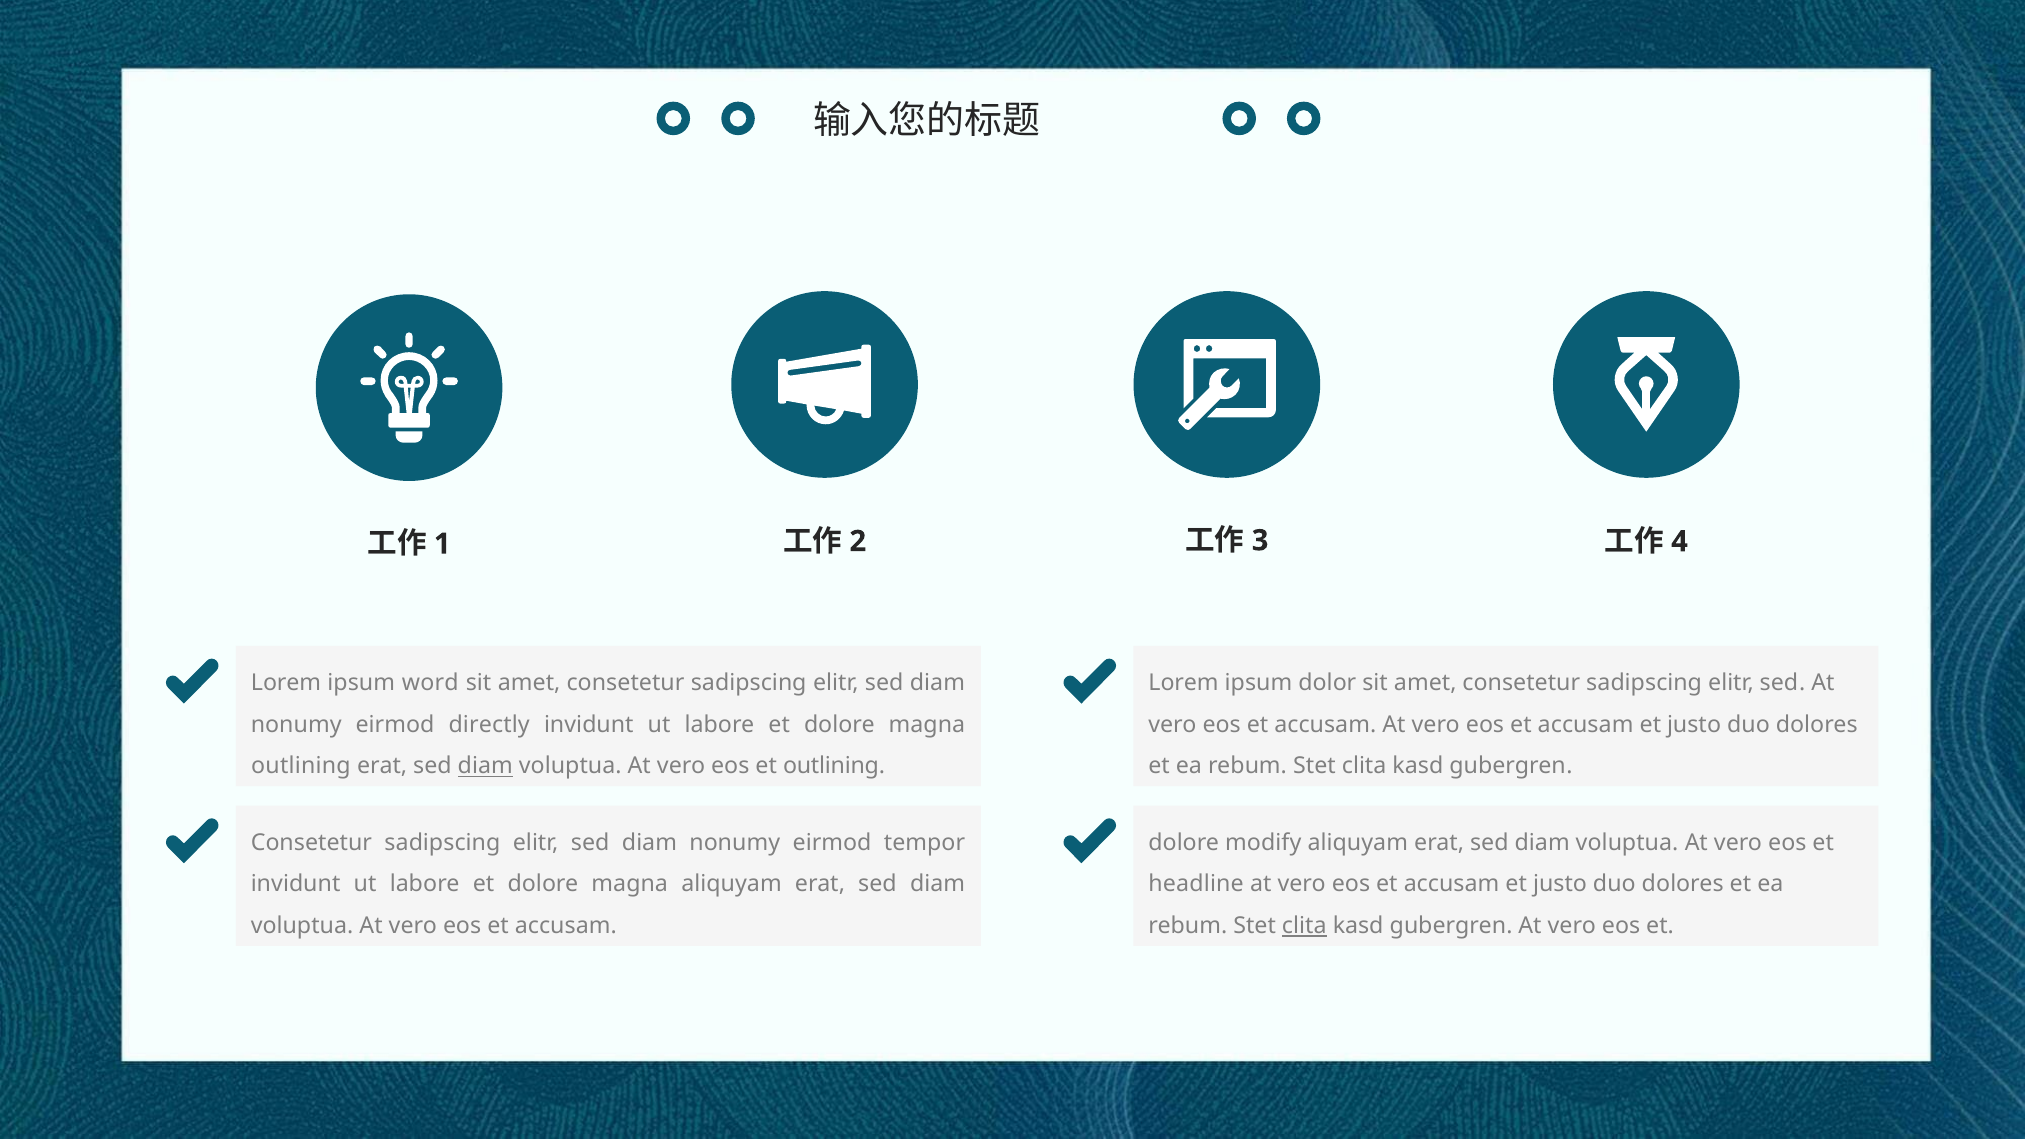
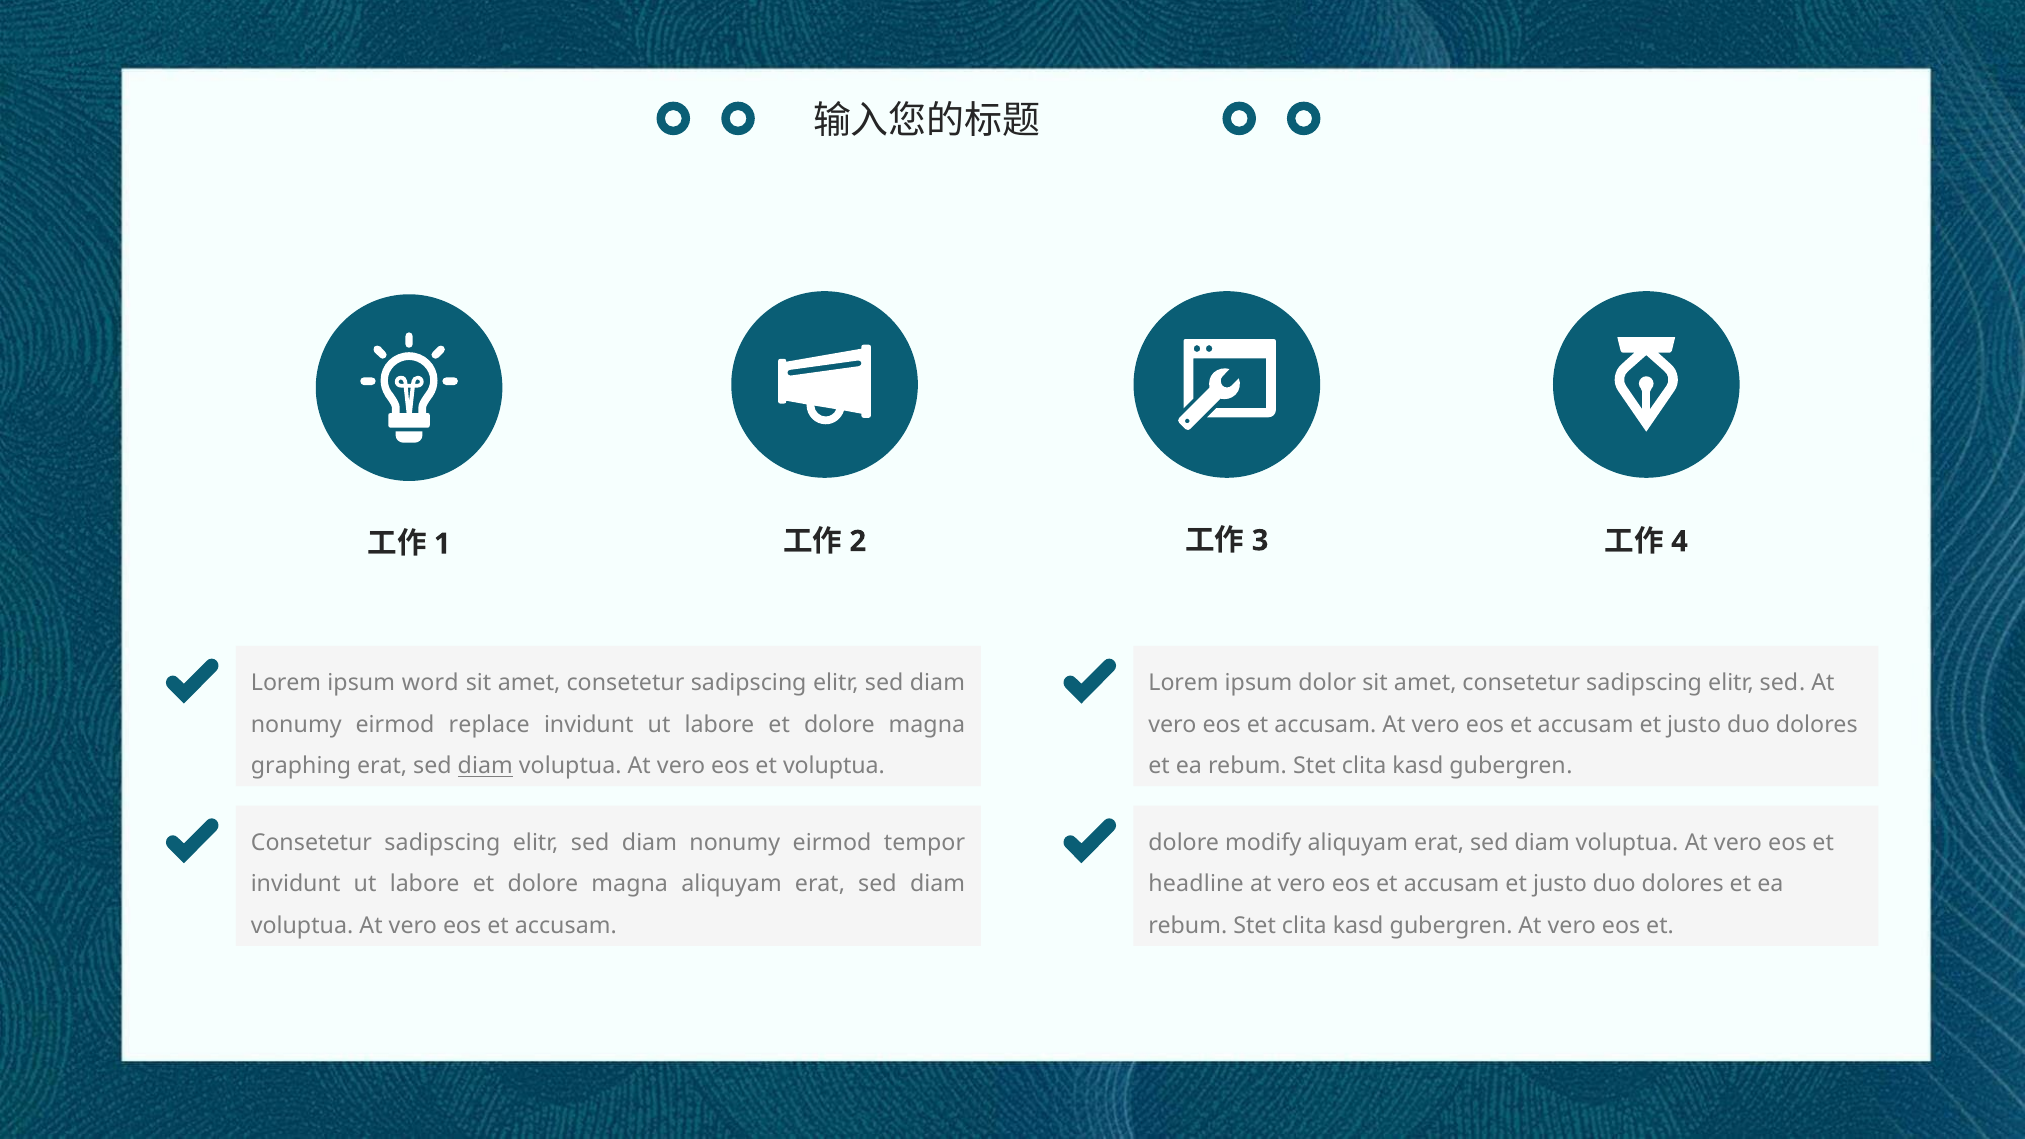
directly: directly -> replace (489, 725)
outlining: outlining -> graphing (301, 766)
et outlining: outlining -> voluptua (834, 766)
clita underline: present -> none (1304, 926)
